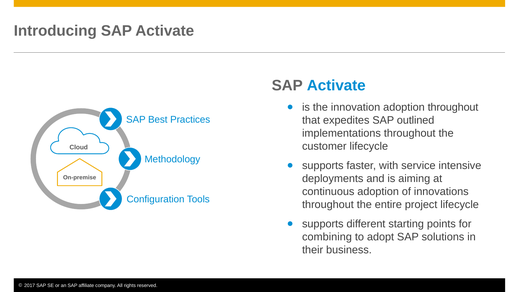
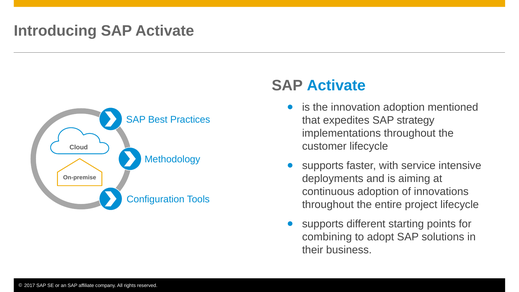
adoption throughout: throughout -> mentioned (453, 107)
outlined: outlined -> strategy (416, 120)
